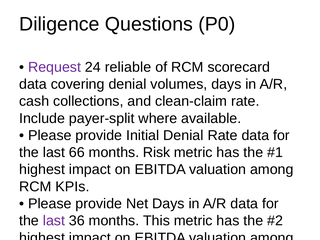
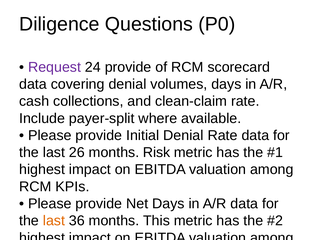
24 reliable: reliable -> provide (128, 67)
66: 66 -> 26 (77, 152)
last colour: purple -> orange (54, 221)
